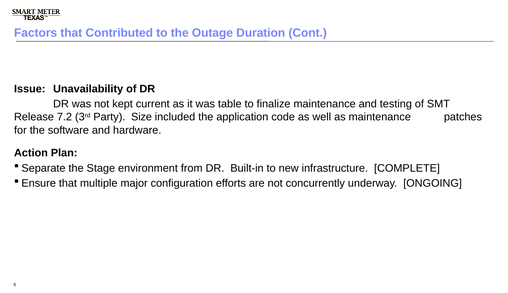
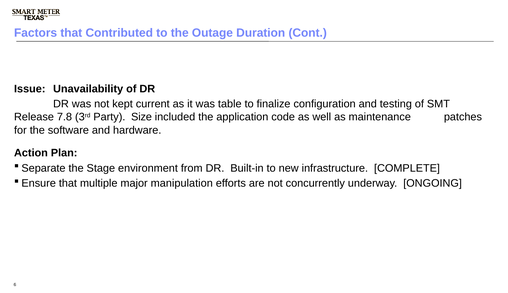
finalize maintenance: maintenance -> configuration (325, 104)
7.2: 7.2 -> 7.8 (64, 117)
configuration: configuration -> manipulation (182, 183)
